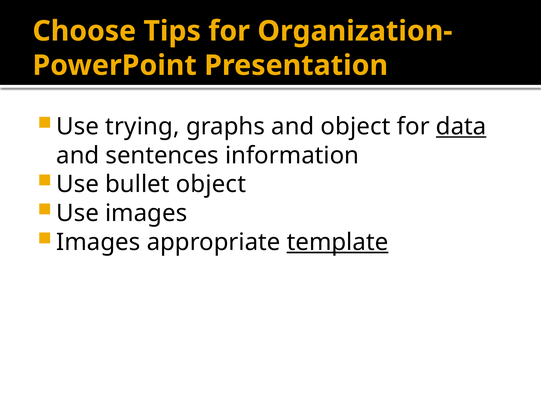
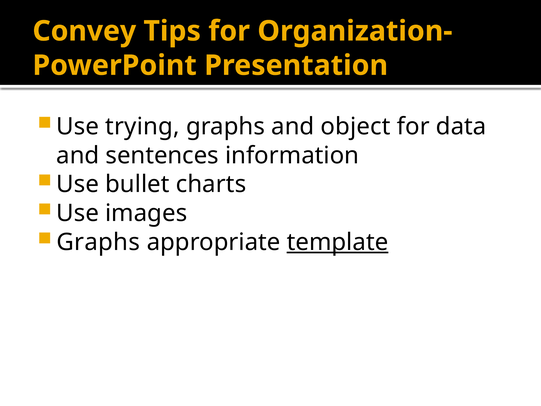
Choose: Choose -> Convey (84, 31)
data underline: present -> none (461, 127)
bullet object: object -> charts (211, 184)
Images: Images -> Graphs (98, 242)
